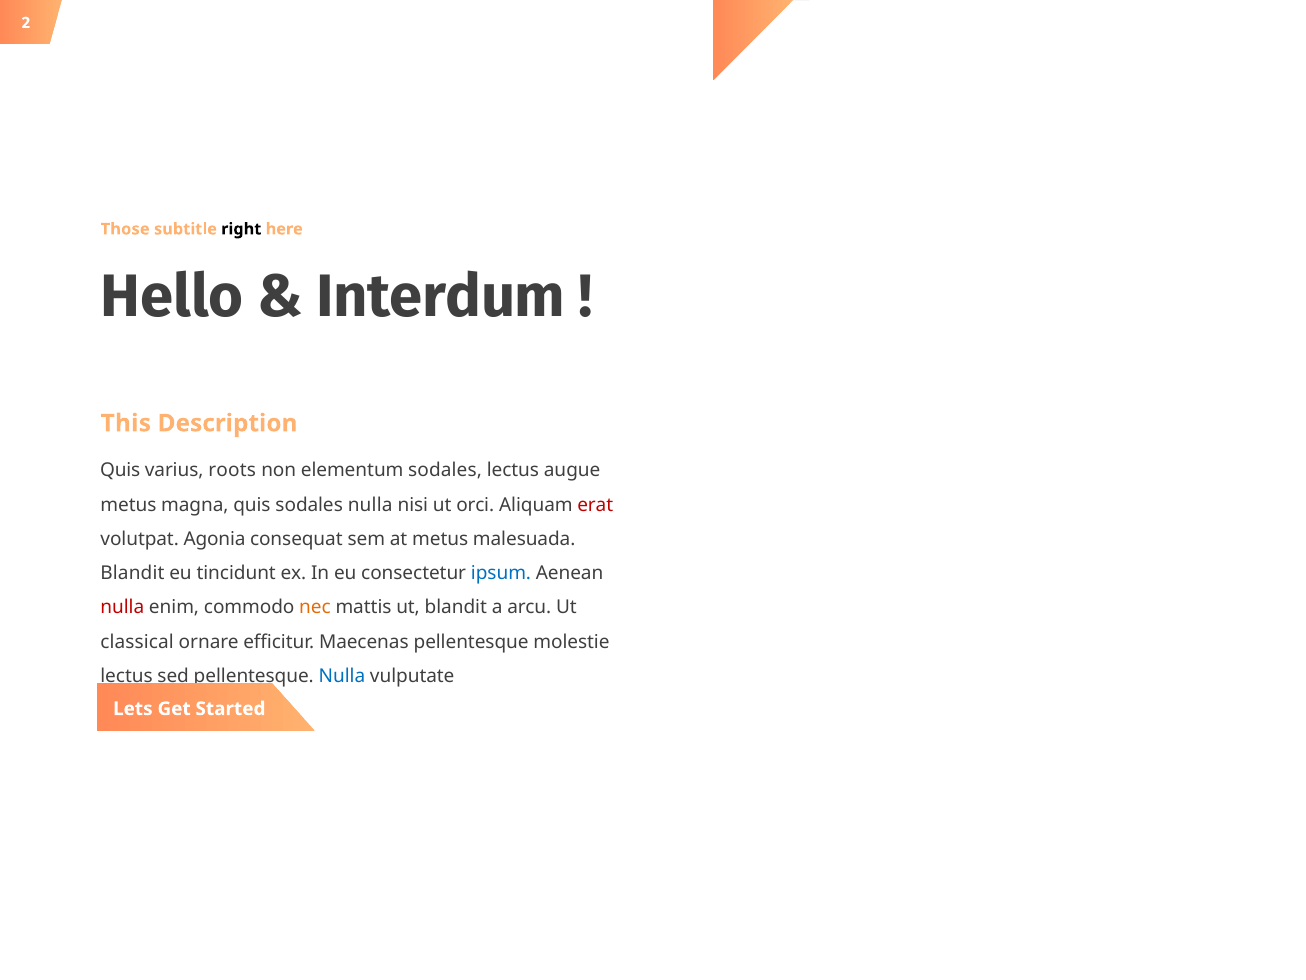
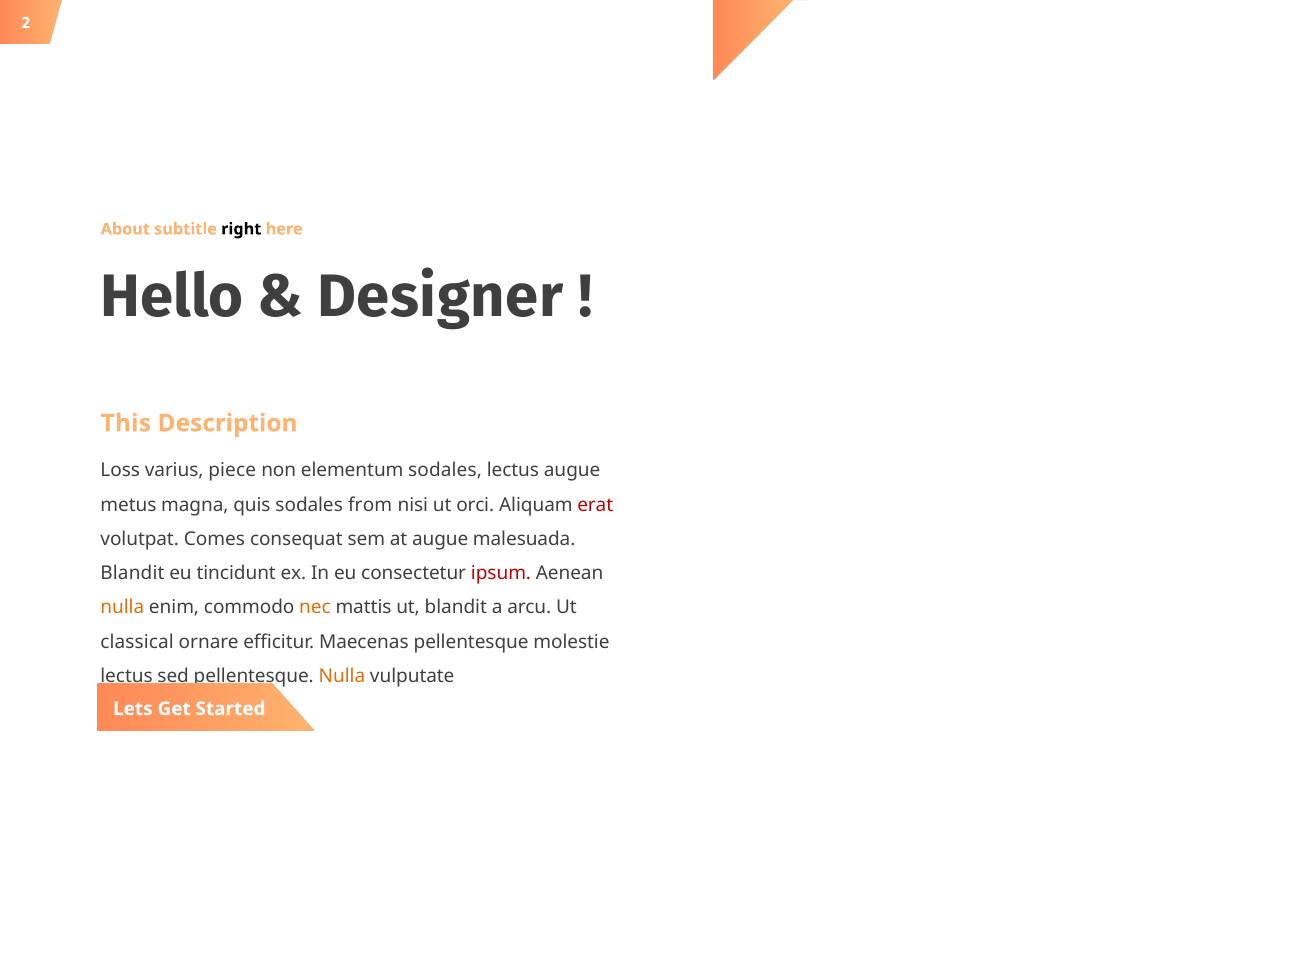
Those: Those -> About (125, 229)
Interdum: Interdum -> Designer (440, 296)
Quis: Quis -> Loss (120, 470)
roots: roots -> piece (232, 470)
sodales nulla: nulla -> from (370, 505)
Agonia: Agonia -> Comes (214, 539)
at metus: metus -> augue (440, 539)
ipsum colour: blue -> red (501, 573)
nulla colour: red -> orange (122, 607)
Nulla colour: blue -> orange (342, 676)
